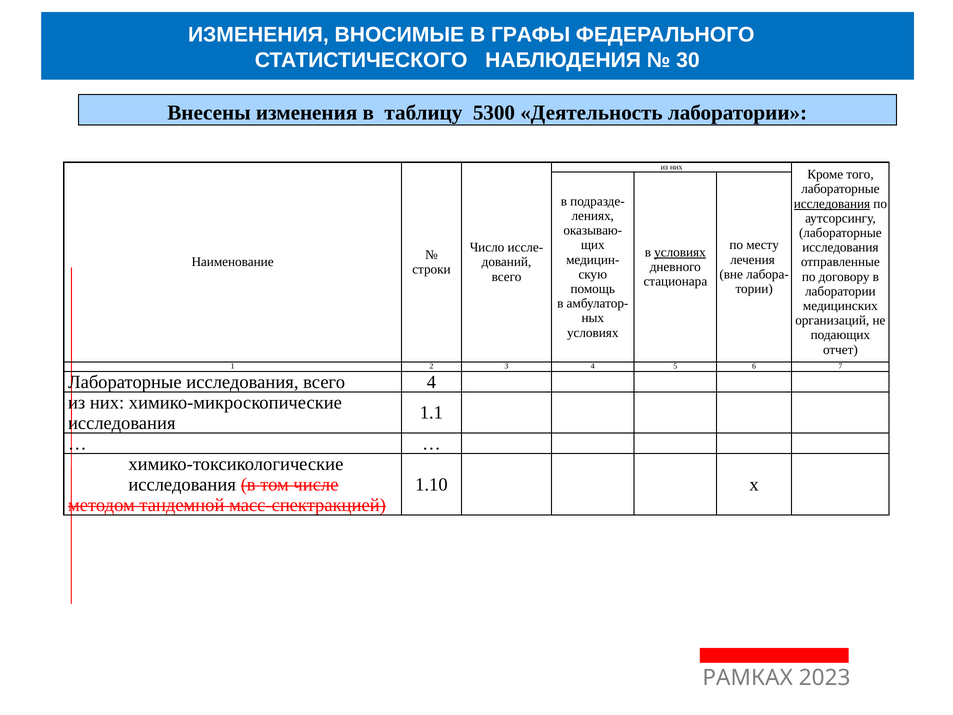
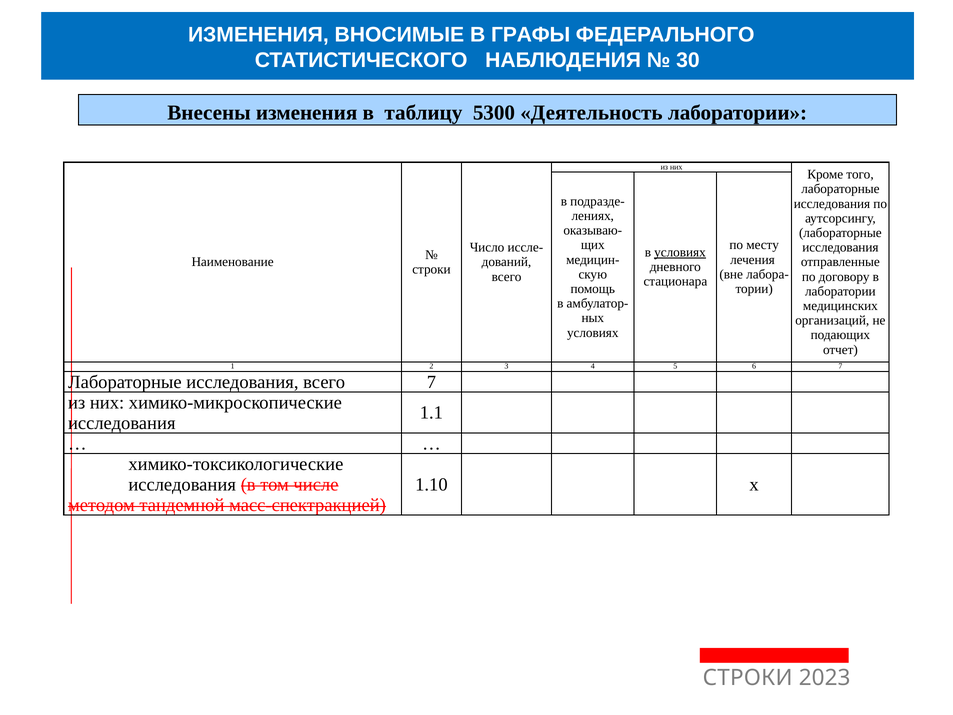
исследования underline: present -> none (832, 204)
всего 4: 4 -> 7 (431, 382)
РАМКАХ: РАМКАХ -> СТРОКИ (748, 677)
